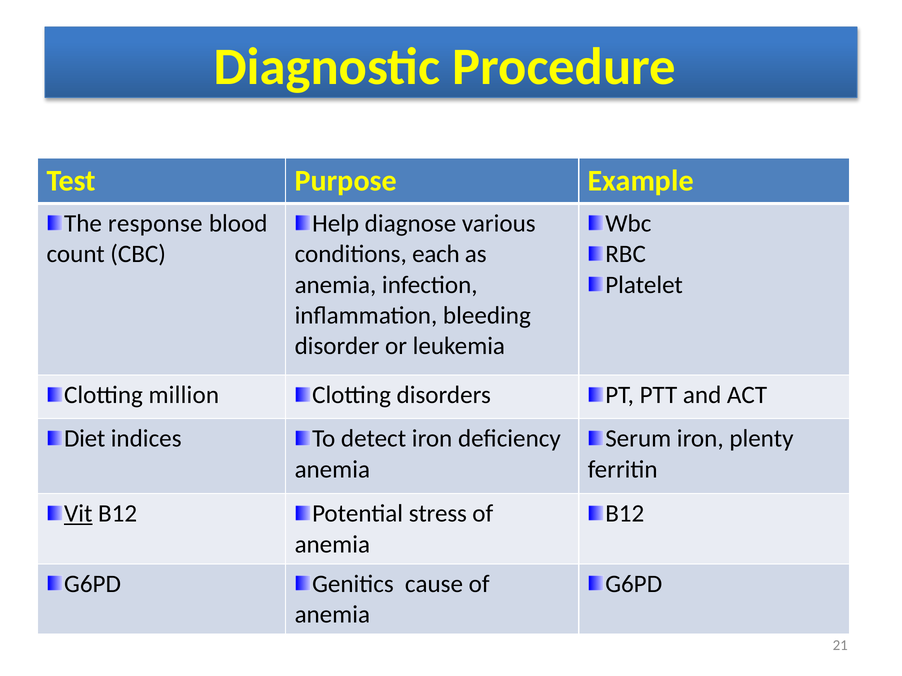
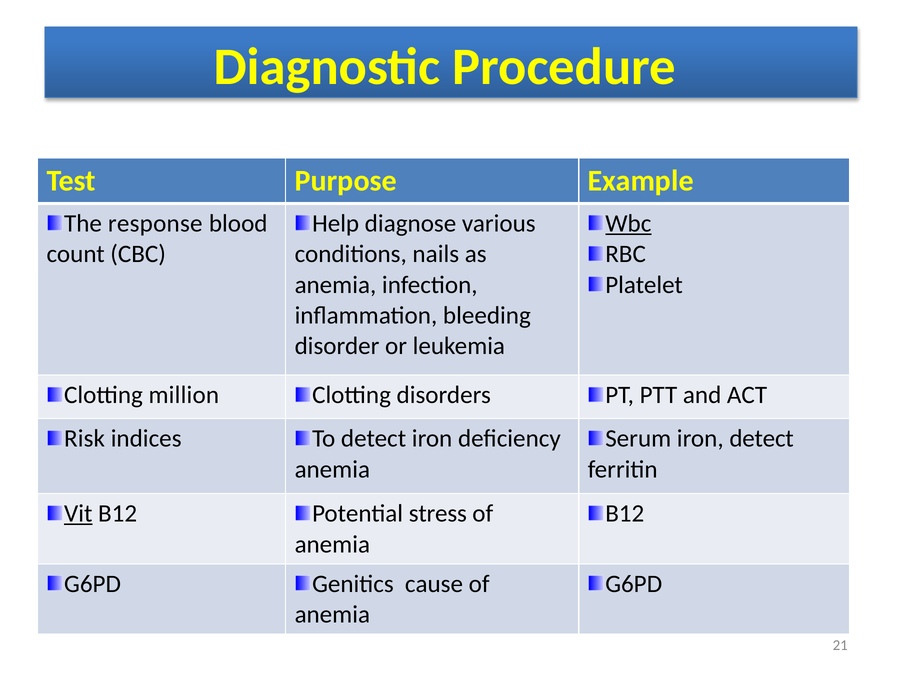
Wbc underline: none -> present (628, 224)
each: each -> nails (436, 254)
Diet: Diet -> Risk (85, 439)
iron plenty: plenty -> detect (762, 439)
